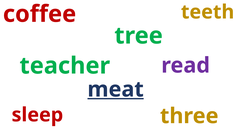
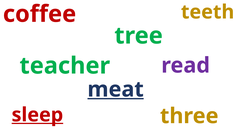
sleep underline: none -> present (37, 115)
